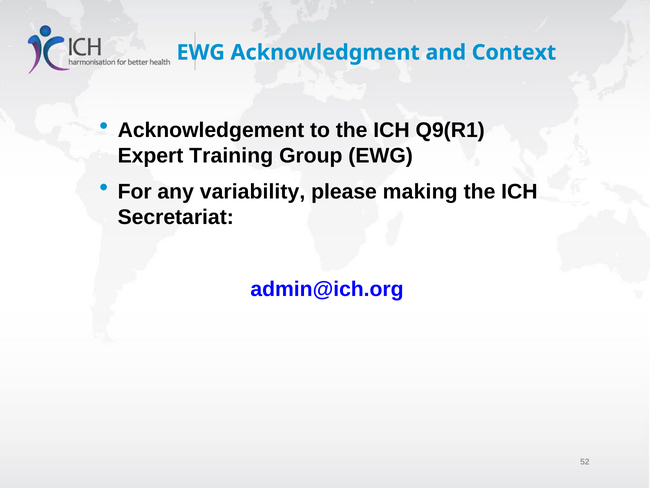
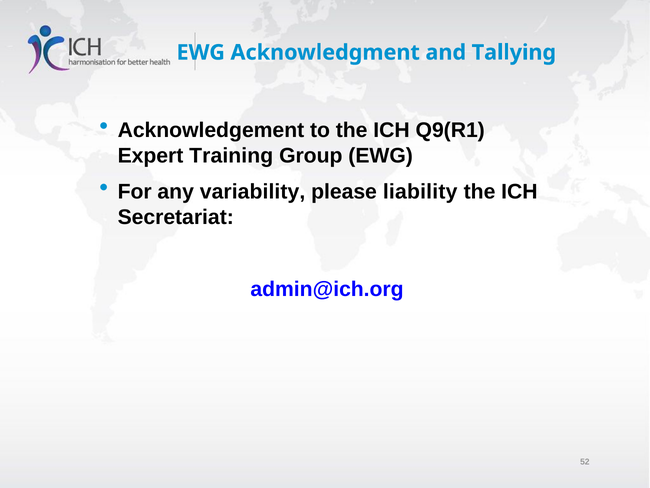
Context: Context -> Tallying (514, 52)
making: making -> liability (420, 192)
